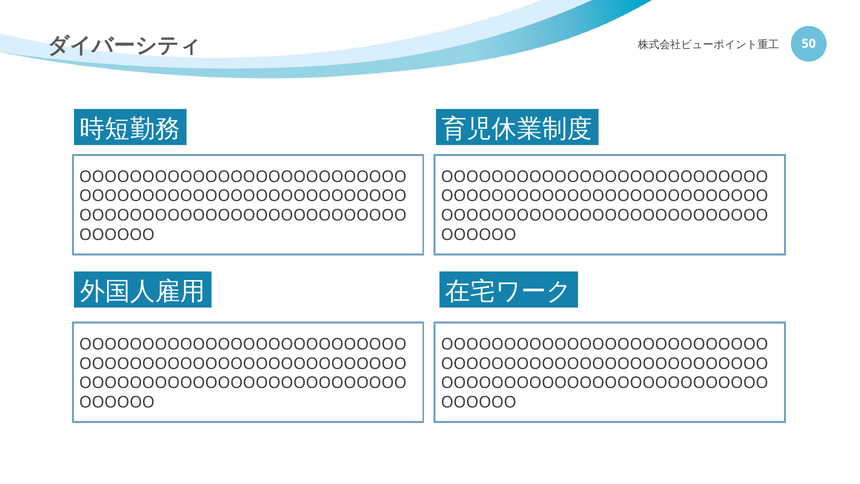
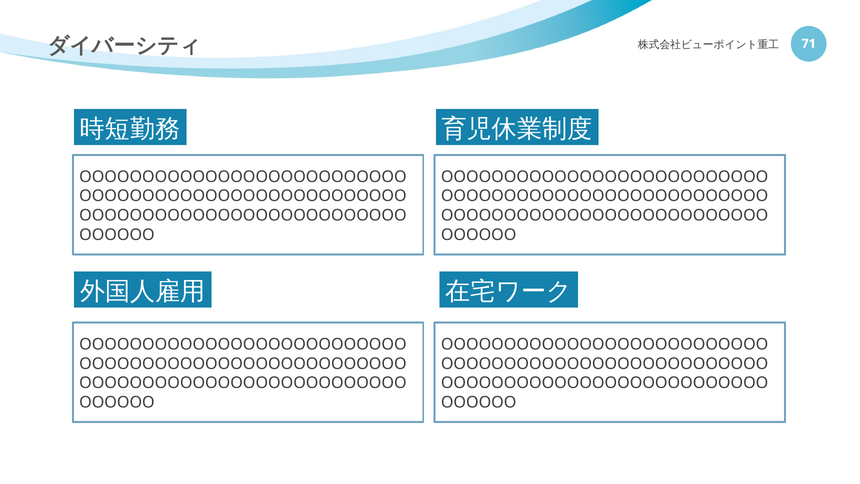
50: 50 -> 71 (809, 44)
